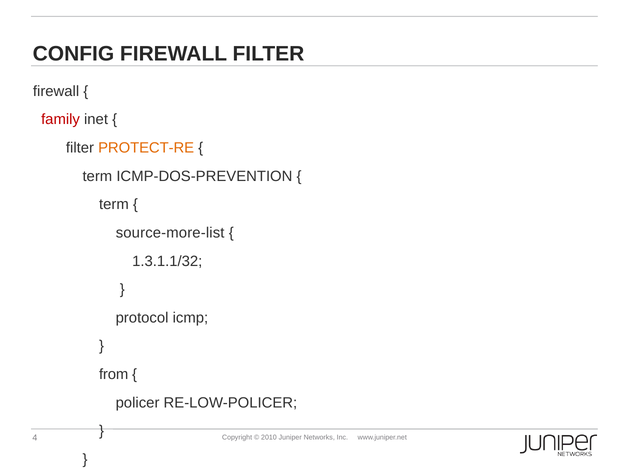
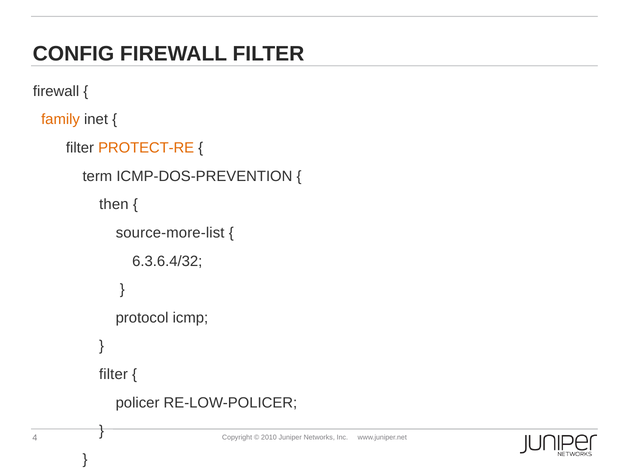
family colour: red -> orange (61, 119)
term: term -> then (114, 204)
1.3.1.1/32: 1.3.1.1/32 -> 6.3.6.4/32 (167, 261)
from: from -> filter (113, 374)
